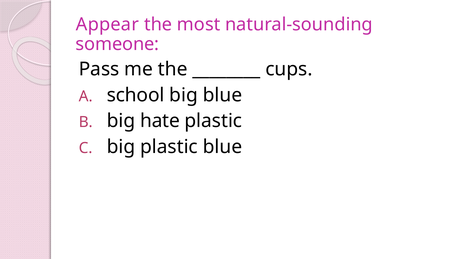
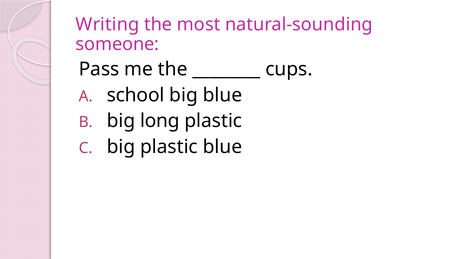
Appear: Appear -> Writing (107, 24)
hate: hate -> long (160, 121)
